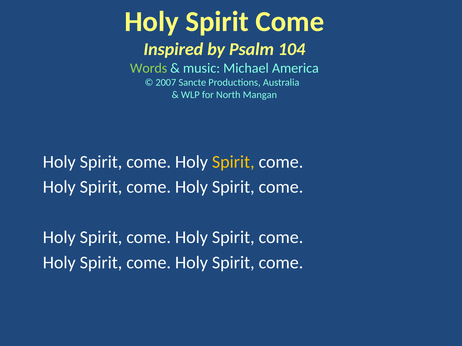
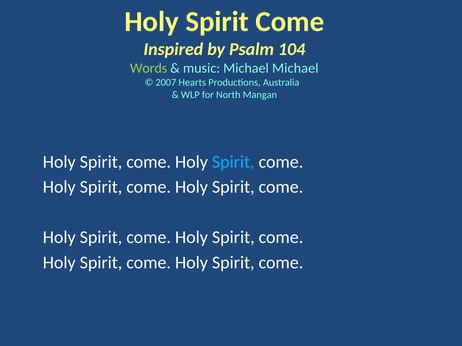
Michael America: America -> Michael (295, 68)
Sancte: Sancte -> Hearts (192, 83)
Spirit colour: yellow -> light blue (233, 162)
